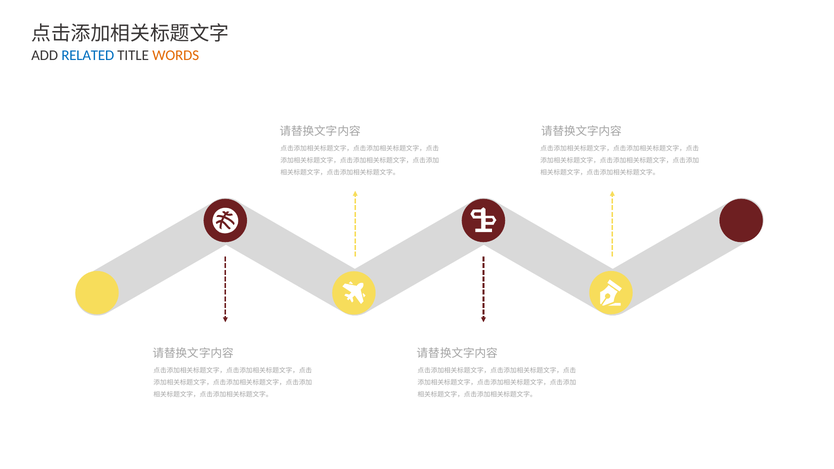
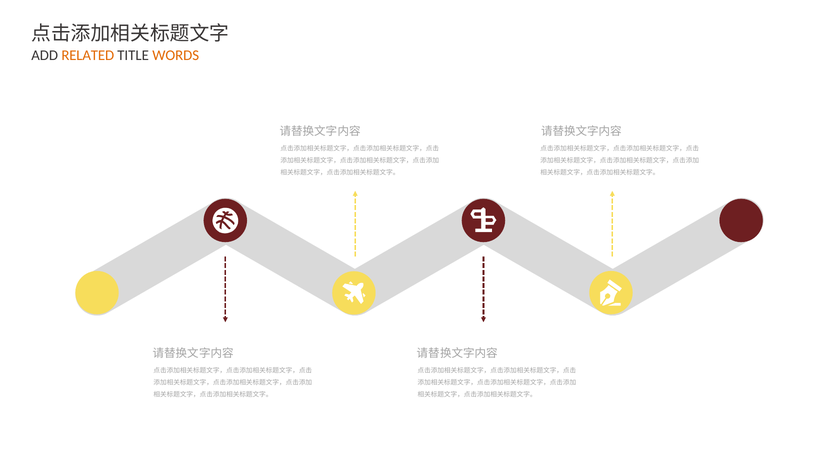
RELATED colour: blue -> orange (88, 56)
